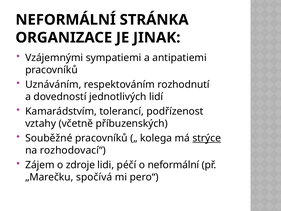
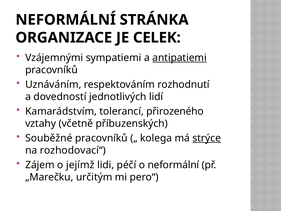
JINAK: JINAK -> CELEK (157, 38)
antipatiemi underline: none -> present (180, 58)
podřízenost: podřízenost -> přirozeného (175, 111)
zdroje: zdroje -> jejímž (80, 165)
spočívá: spočívá -> určitým (94, 177)
